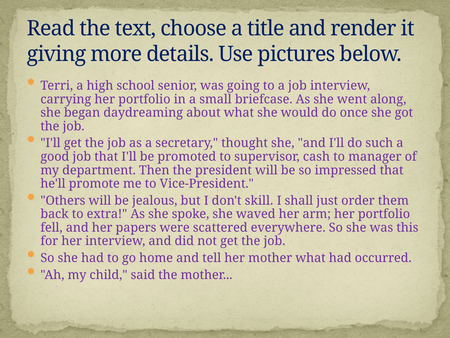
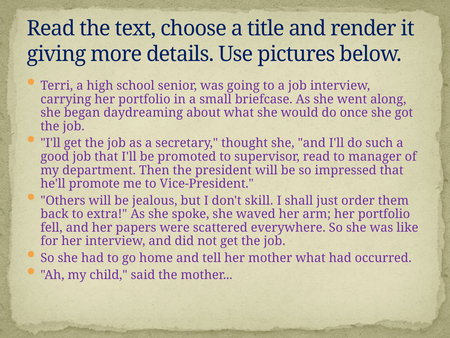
supervisor cash: cash -> read (317, 156)
this: this -> like (407, 227)
